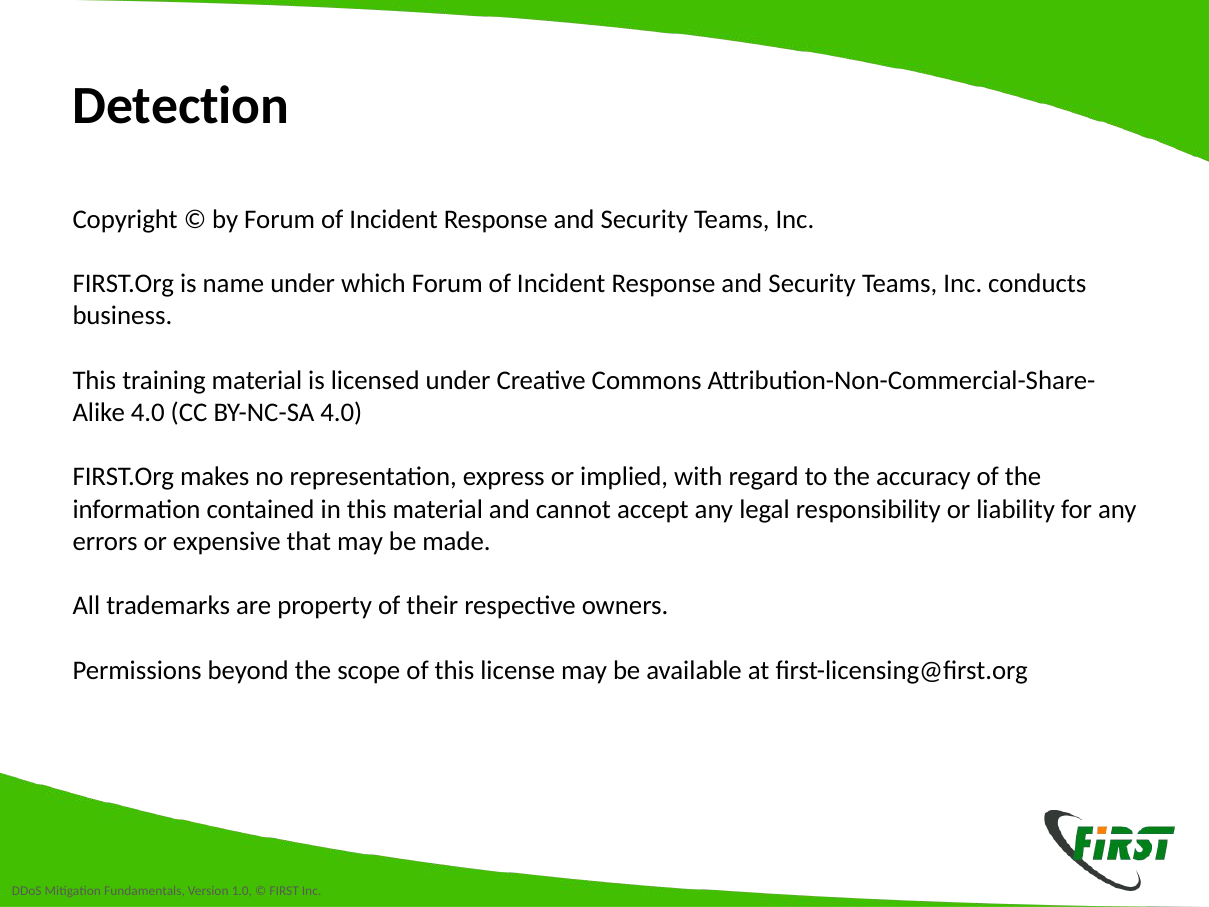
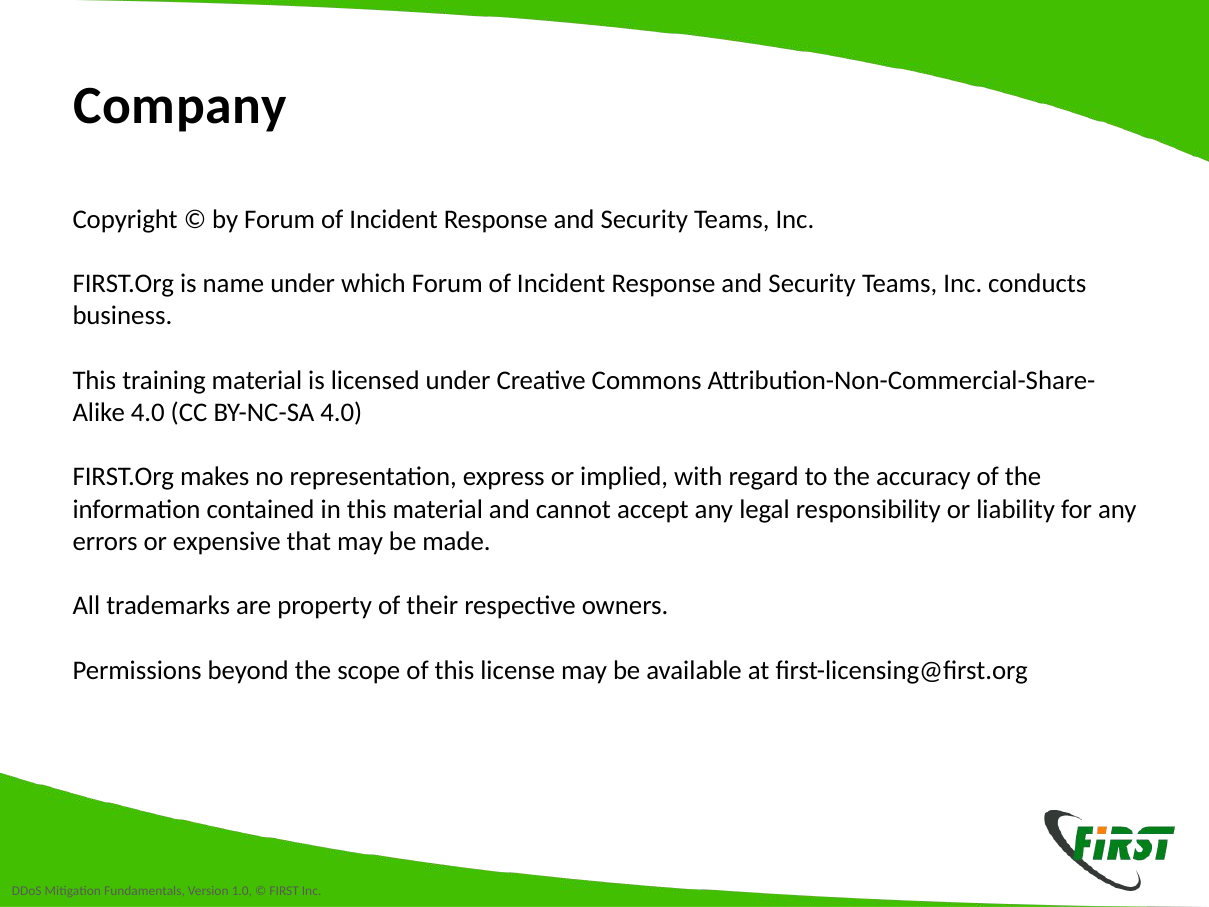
Detection: Detection -> Company (180, 106)
